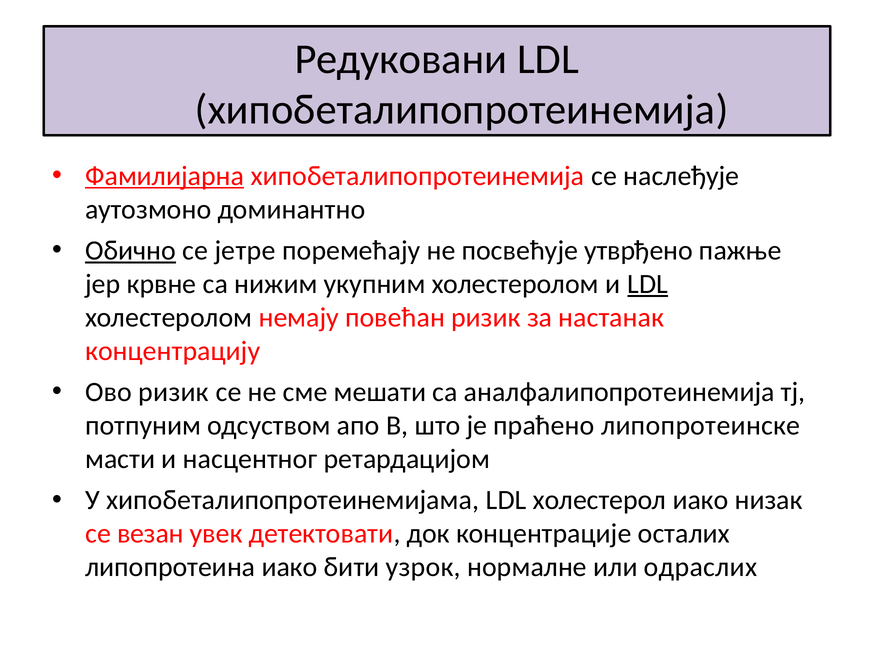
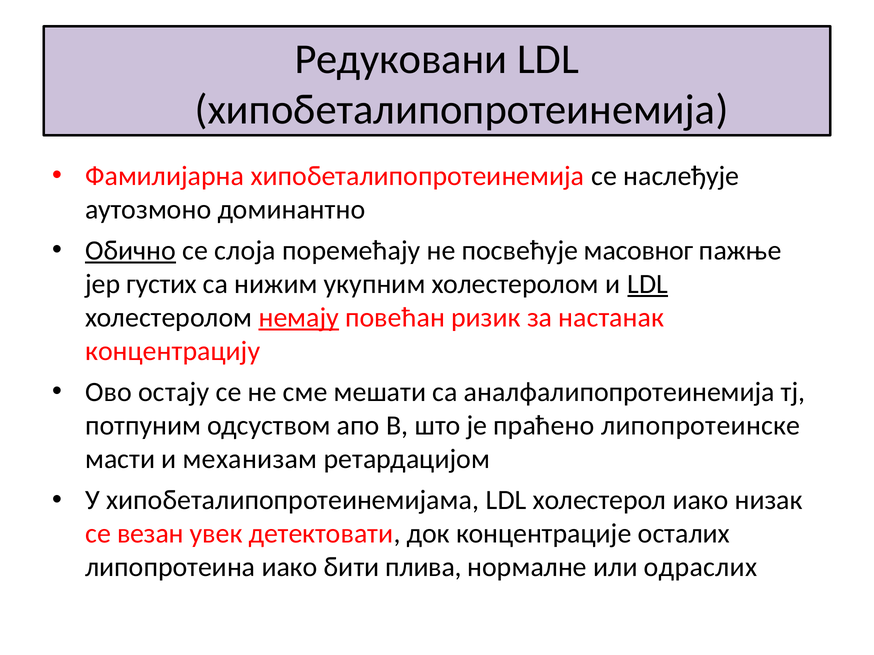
Фамилијарна underline: present -> none (165, 176)
јетре: јетре -> слоја (245, 251)
утврђено: утврђено -> масовног (639, 251)
крвне: крвне -> густих (162, 284)
немају underline: none -> present (299, 318)
Ово ризик: ризик -> остају (174, 392)
насцентног: насцентног -> механизам (250, 459)
узрок: узрок -> плива (424, 568)
